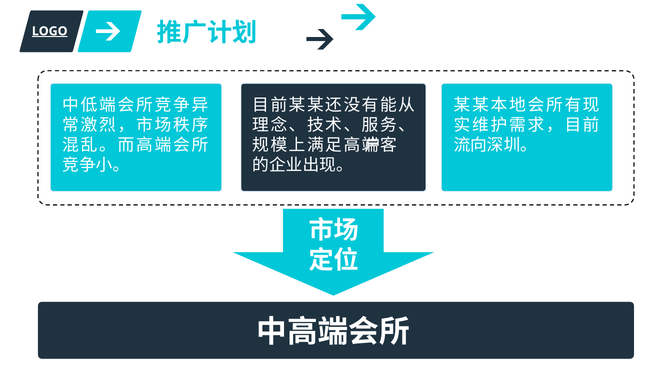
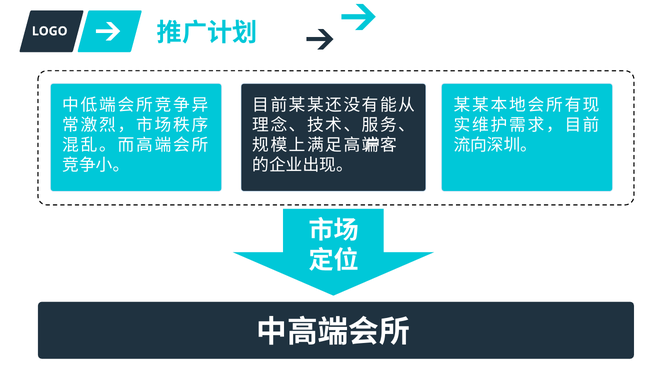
LOGO underline: present -> none (50, 31)
